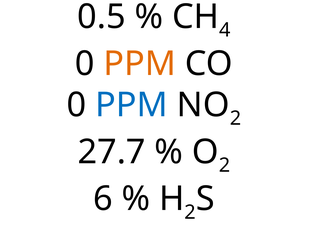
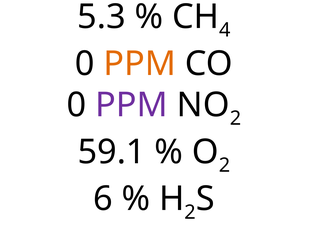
0.5: 0.5 -> 5.3 (101, 17)
PPM colour: blue -> purple (131, 105)
27.7: 27.7 -> 59.1 (112, 152)
